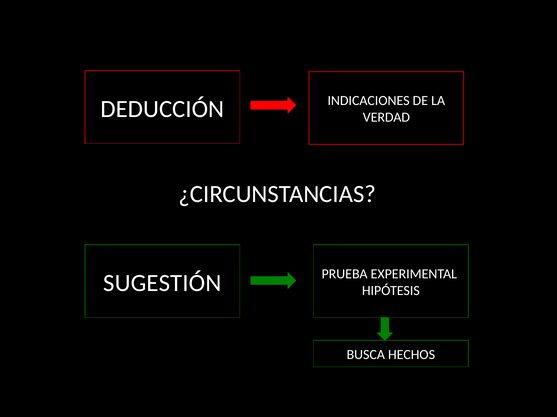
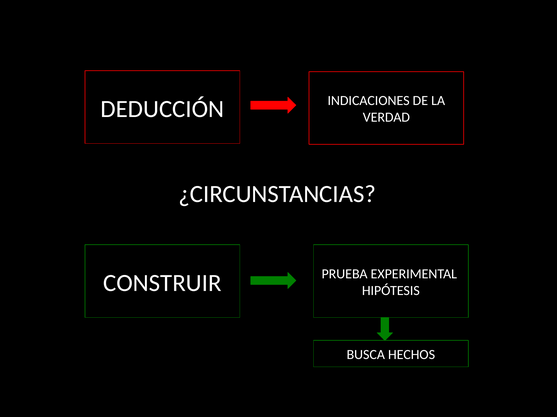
SUGESTIÓN: SUGESTIÓN -> CONSTRUIR (162, 283)
